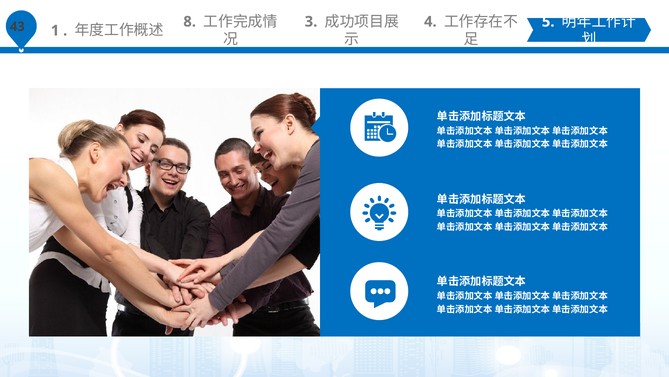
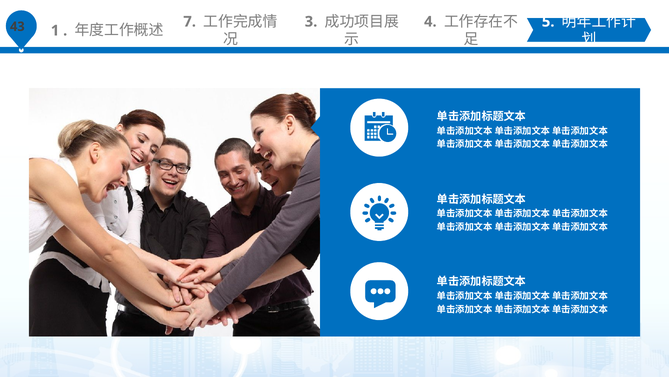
8: 8 -> 7 (190, 22)
